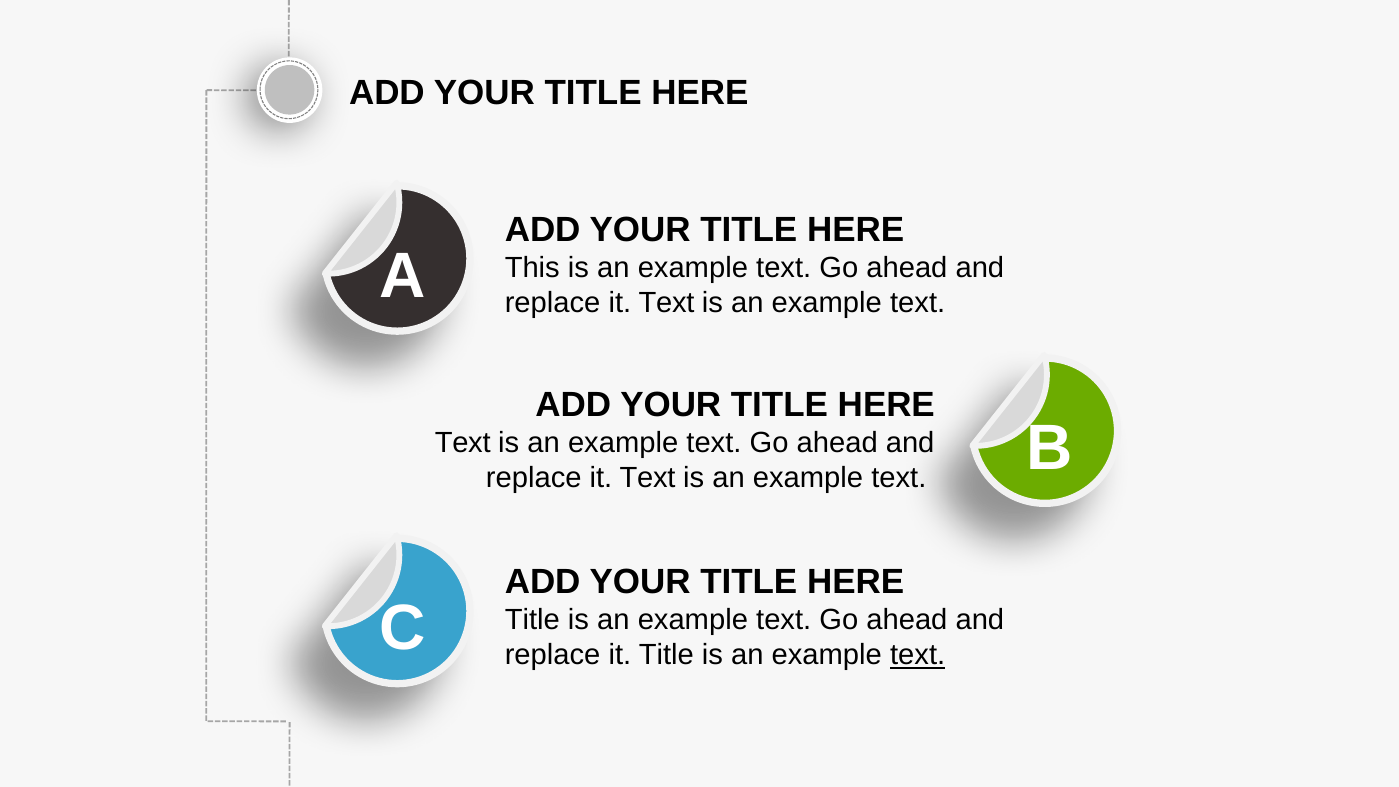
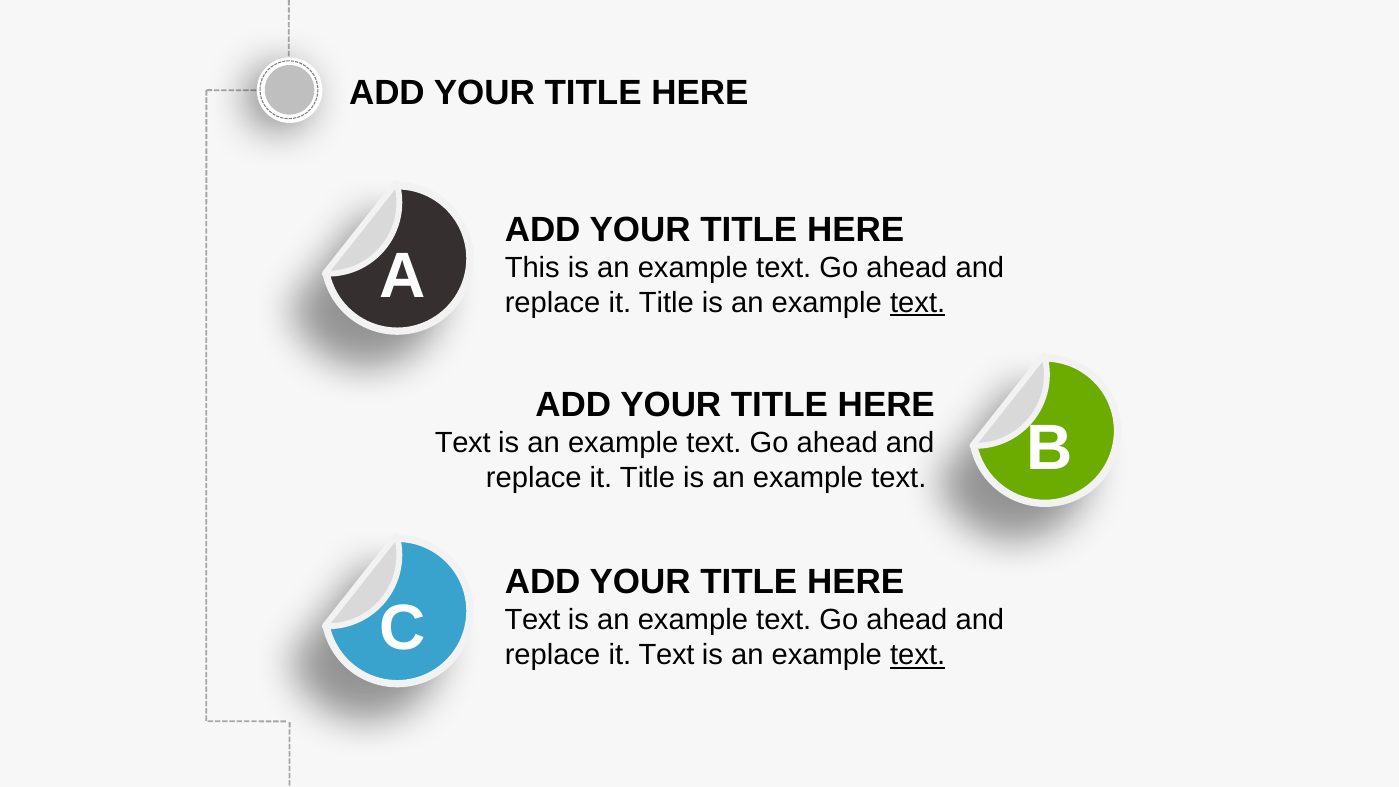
Text: Text -> Title (666, 303)
text underline: none -> present (918, 303)
Text: Text -> Title (647, 478)
Title: Title -> Text (532, 620)
it Title: Title -> Text (666, 655)
